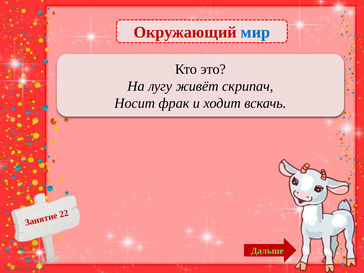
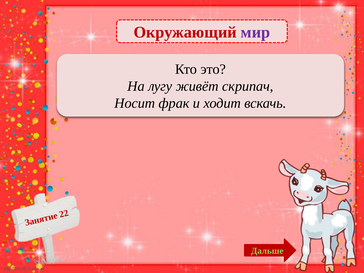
мир colour: blue -> purple (255, 32)
